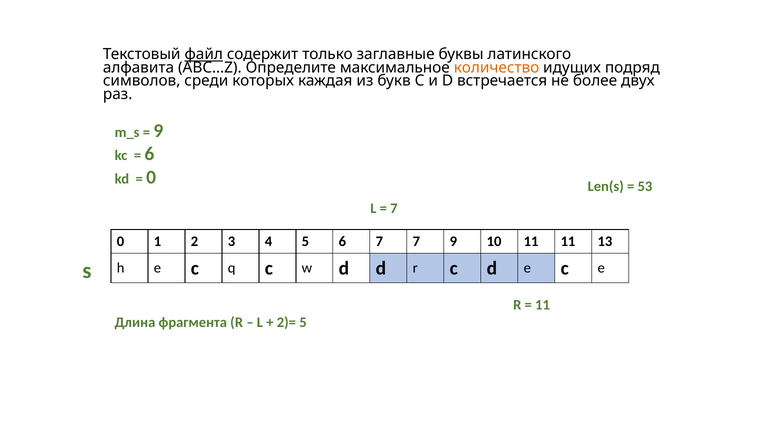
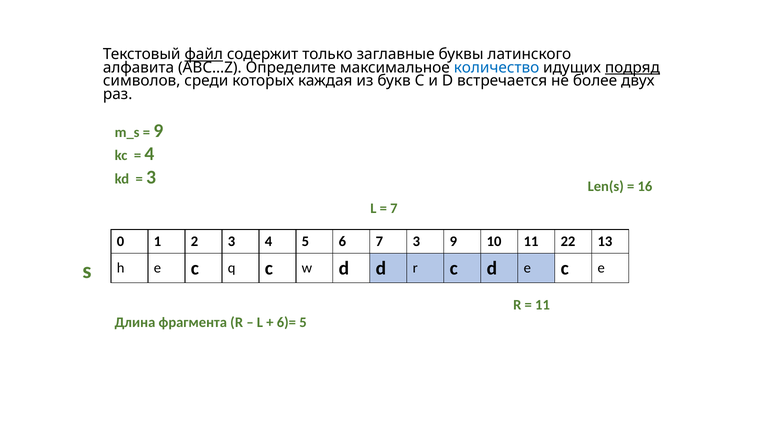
количество colour: orange -> blue (497, 67)
подряд underline: none -> present (632, 67)
6: 6 -> 4 (149, 154)
0: 0 -> 3 (151, 177)
53: 53 -> 16 (645, 187)
7 7: 7 -> 3 (416, 242)
11 11: 11 -> 22 (568, 242)
2)=: 2)= -> 6)= (286, 323)
